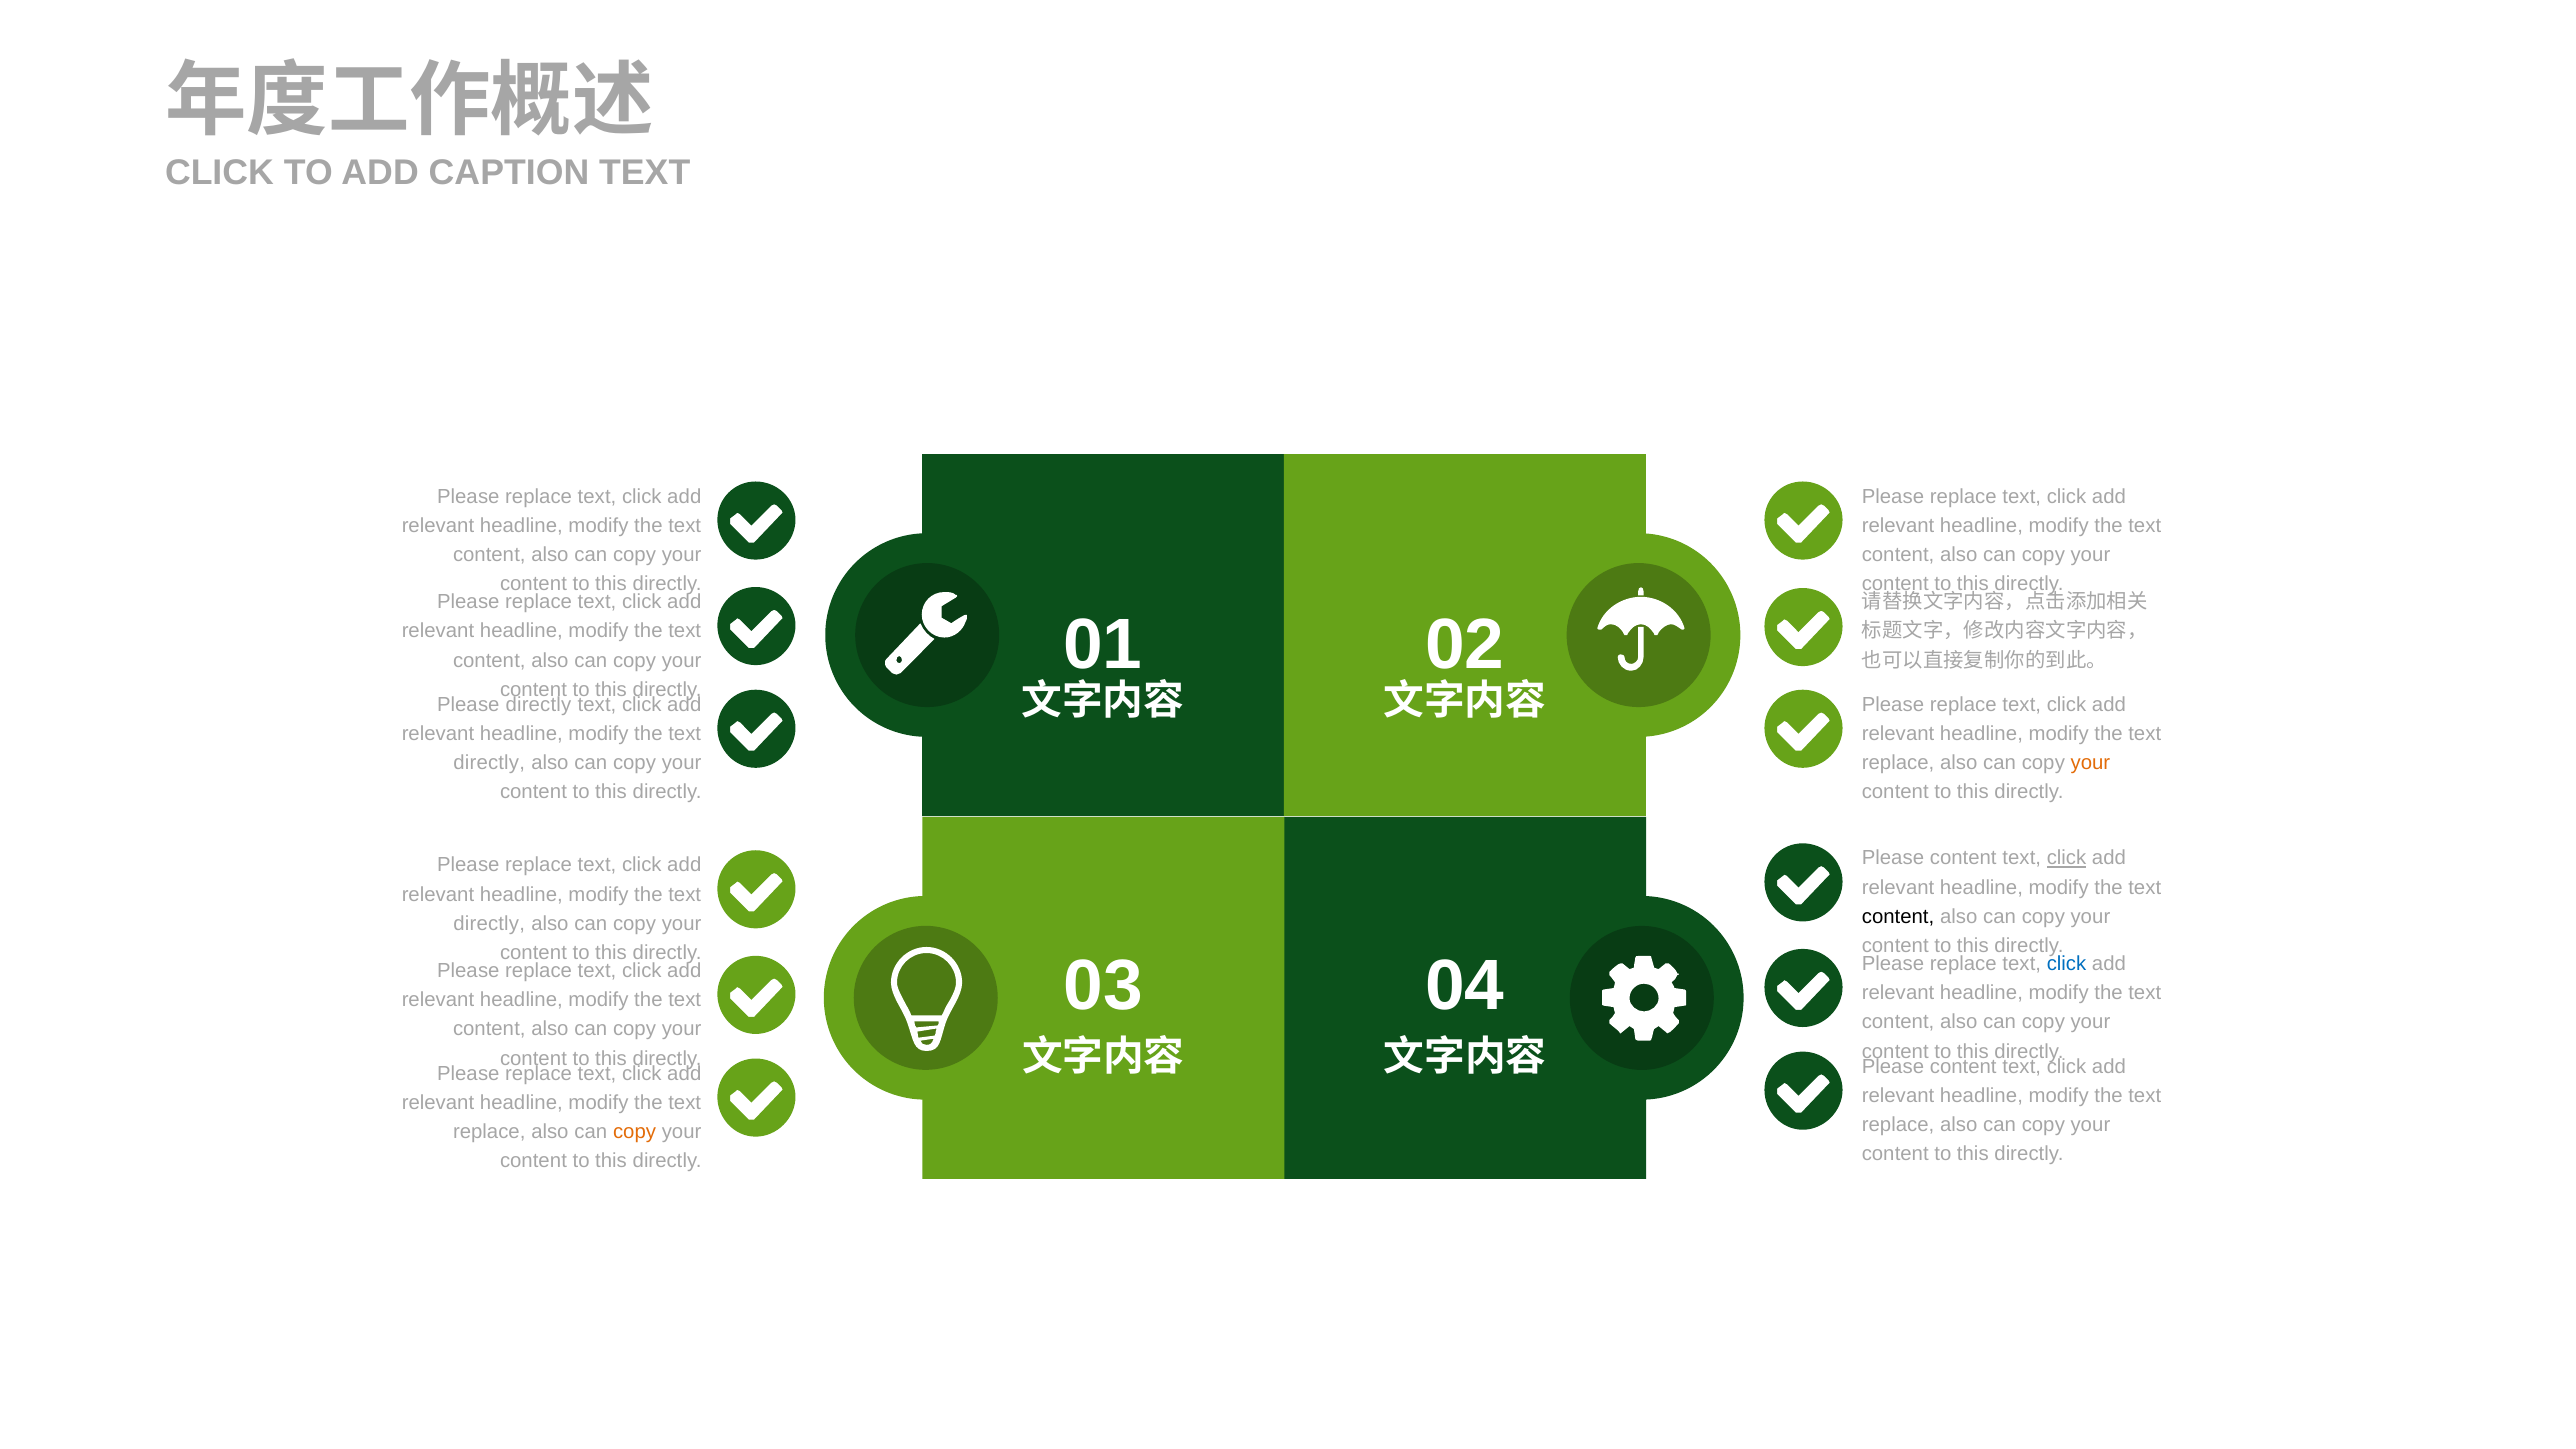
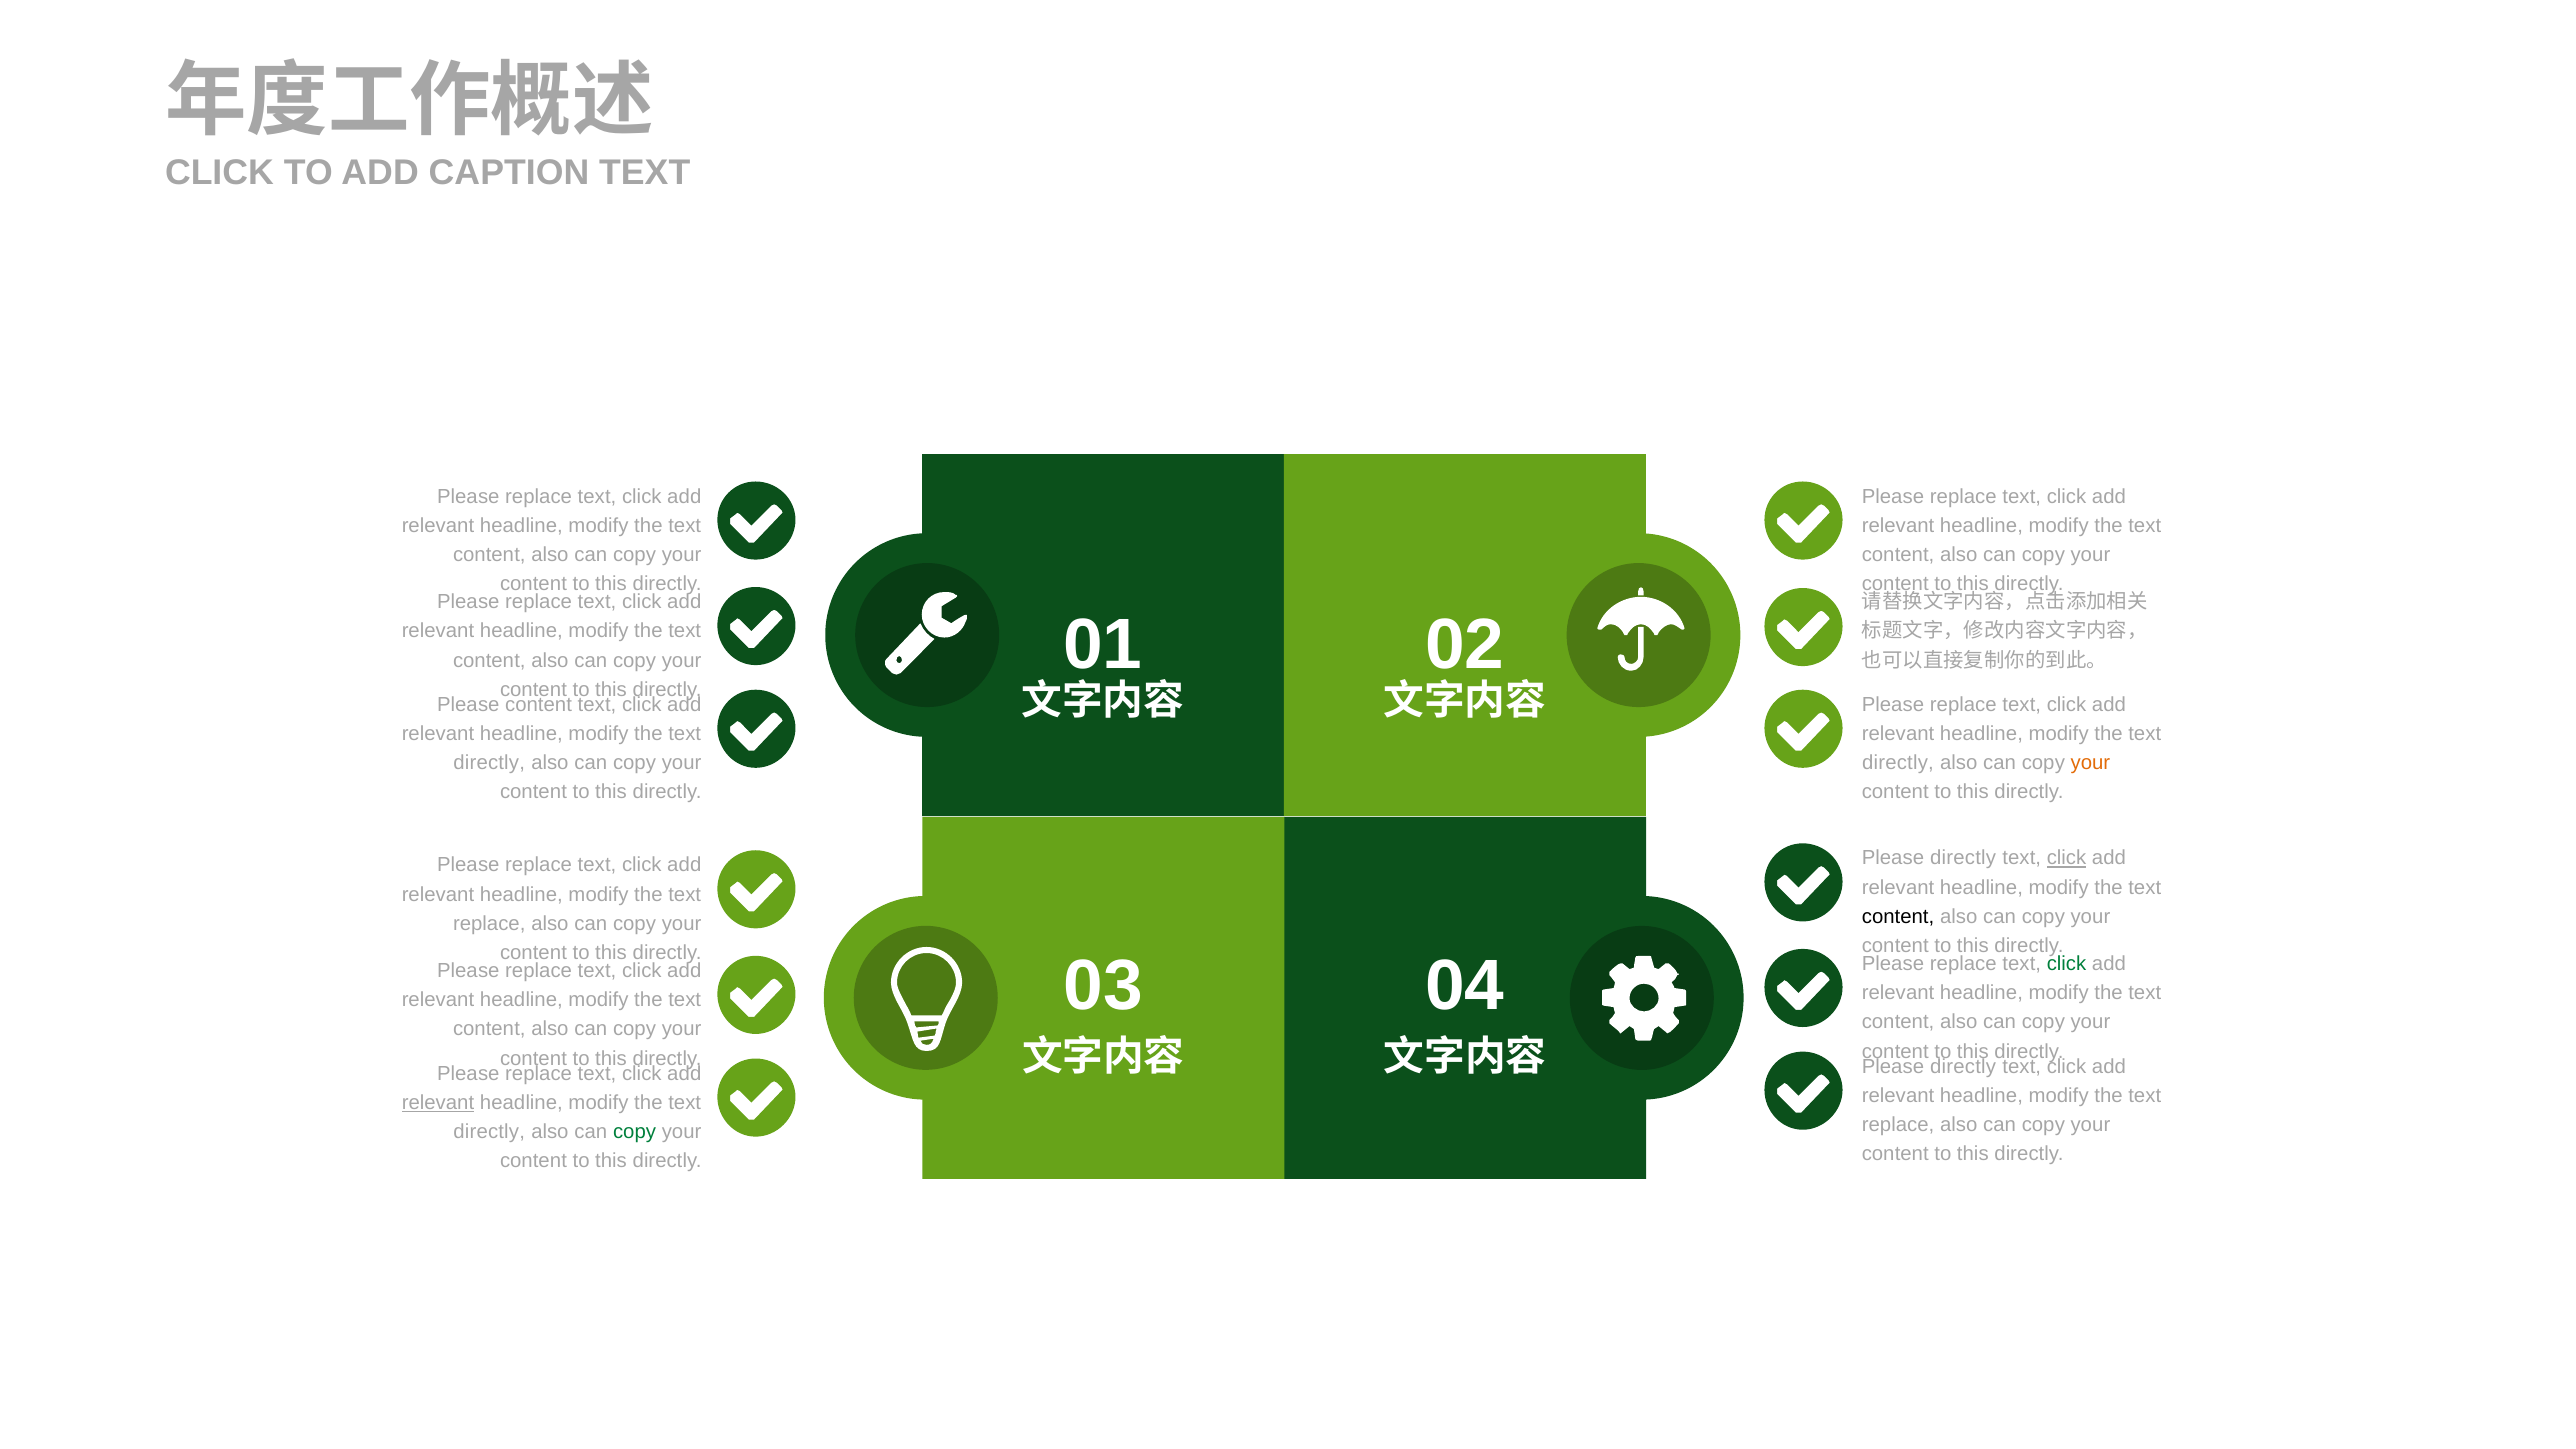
Please directly: directly -> content (539, 705)
replace: replace -> directly (1898, 763)
content: content -> directly (1963, 858)
directly: directly -> replace (489, 924)
click colour: blue -> green (2067, 964)
content: content -> directly (1963, 1066)
relevant underline: none -> present (438, 1103)
replace: replace -> directly (489, 1132)
copy colour: orange -> green (635, 1132)
